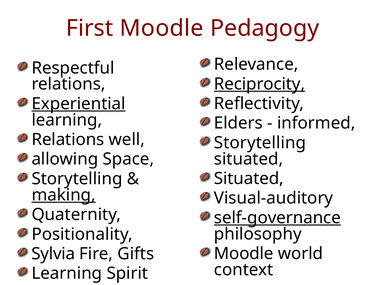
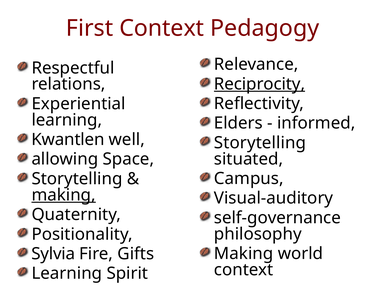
First Moodle: Moodle -> Context (162, 28)
Experiential underline: present -> none (79, 104)
Relations: Relations -> Kwantlen (68, 140)
Situated: Situated -> Campus (249, 179)
self-governance underline: present -> none (277, 218)
Moodle: Moodle -> Making (244, 254)
